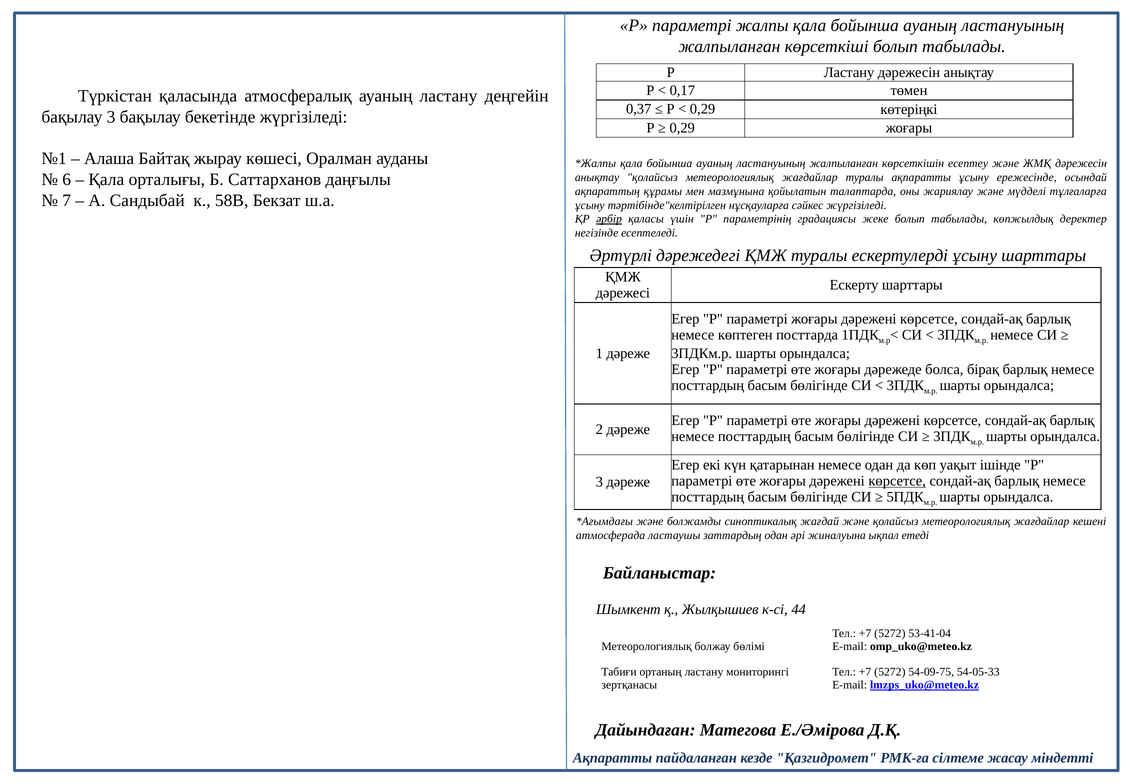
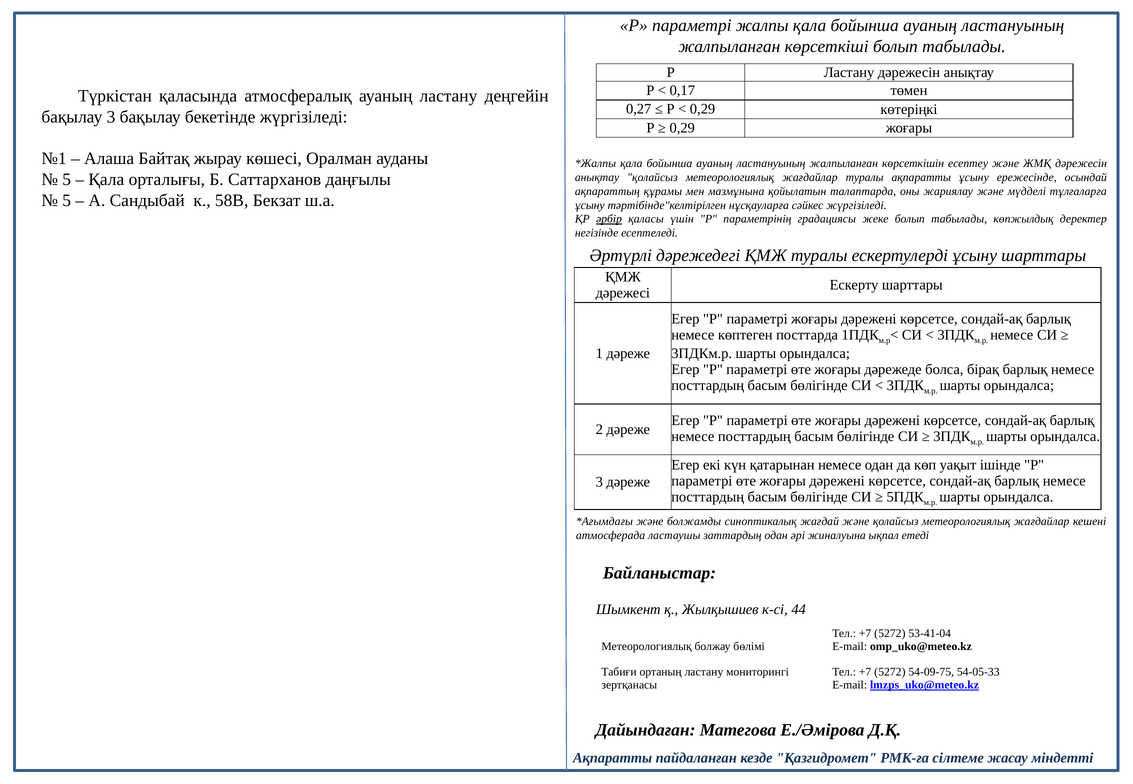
0,37: 0,37 -> 0,27 (639, 109)
6: 6 -> 5 (67, 180)
7: 7 -> 5 (67, 201)
көрсетсе underline: present -> none (897, 481)
